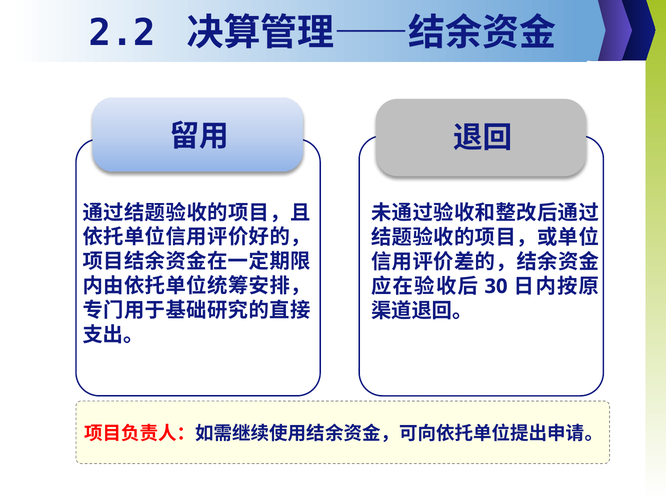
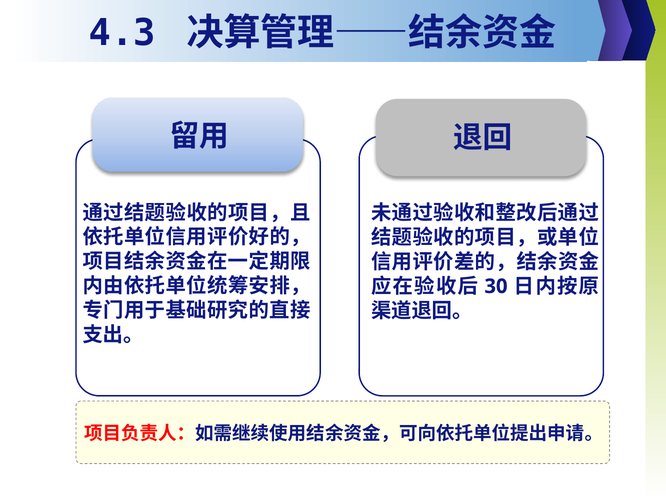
2.2: 2.2 -> 4.3 (122, 33)
